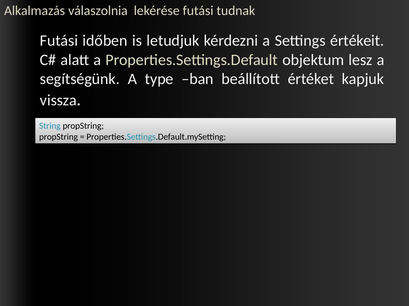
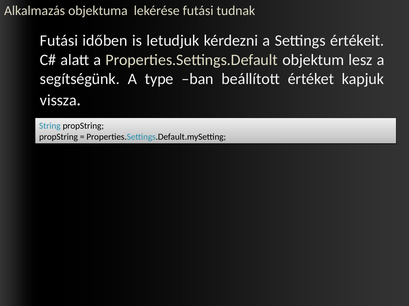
válaszolnia: válaszolnia -> objektuma (98, 11)
